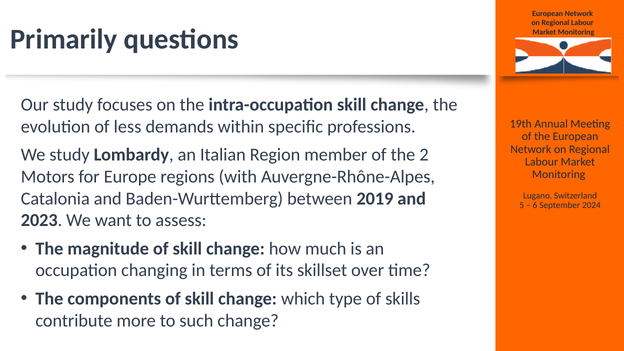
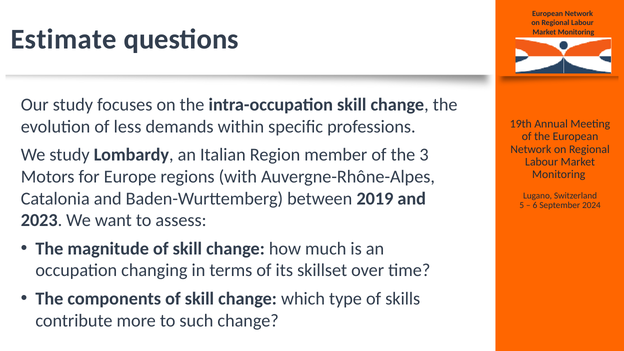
Primarily: Primarily -> Estimate (64, 40)
2: 2 -> 3 (424, 155)
